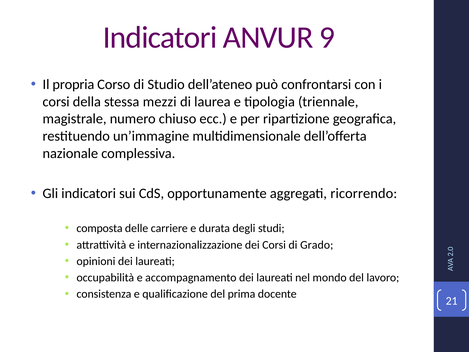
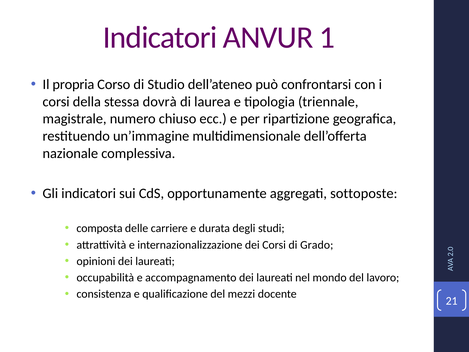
9: 9 -> 1 (327, 38)
mezzi: mezzi -> dovrà (160, 102)
ricorrendo: ricorrendo -> sottoposte (364, 193)
prima: prima -> mezzi (241, 294)
